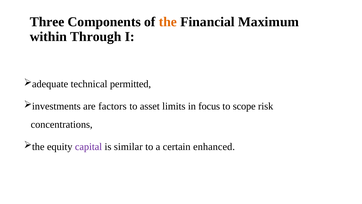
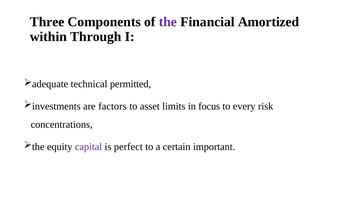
the colour: orange -> purple (168, 22)
Maximum: Maximum -> Amortized (269, 22)
scope: scope -> every (244, 106)
similar: similar -> perfect (128, 146)
enhanced: enhanced -> important (214, 146)
